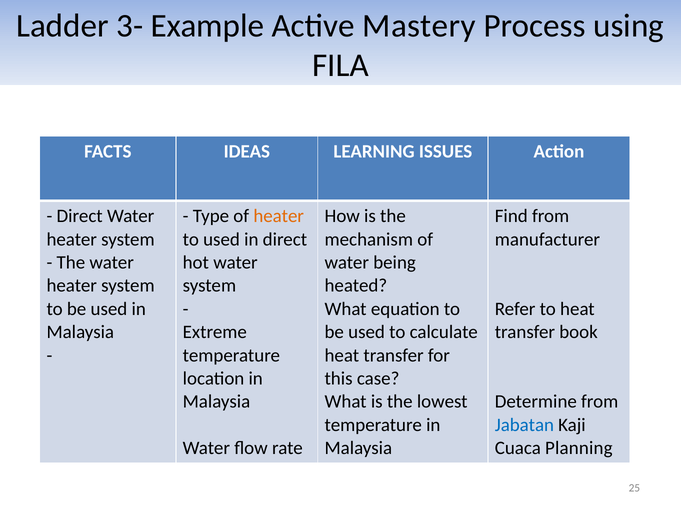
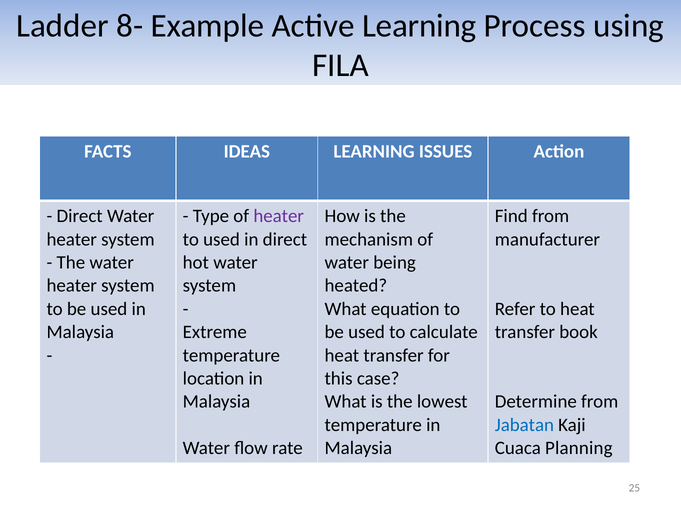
3-: 3- -> 8- (130, 26)
Active Mastery: Mastery -> Learning (419, 26)
heater colour: orange -> purple (279, 216)
